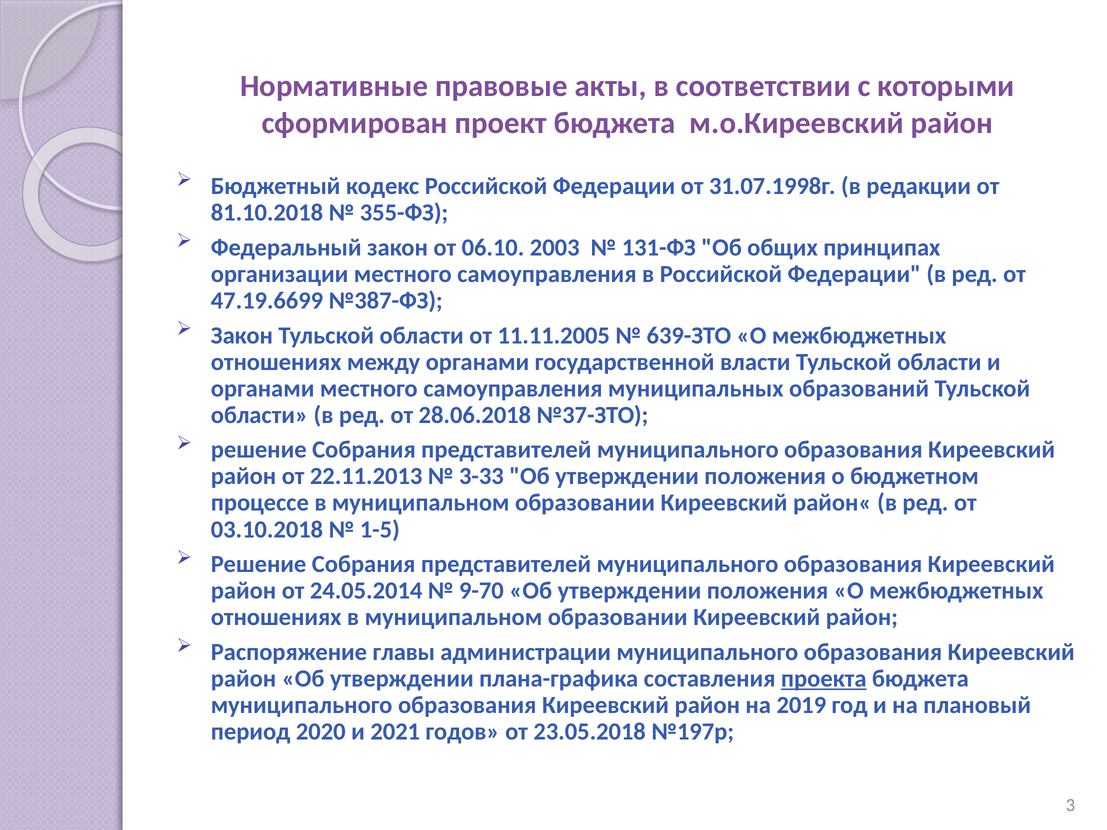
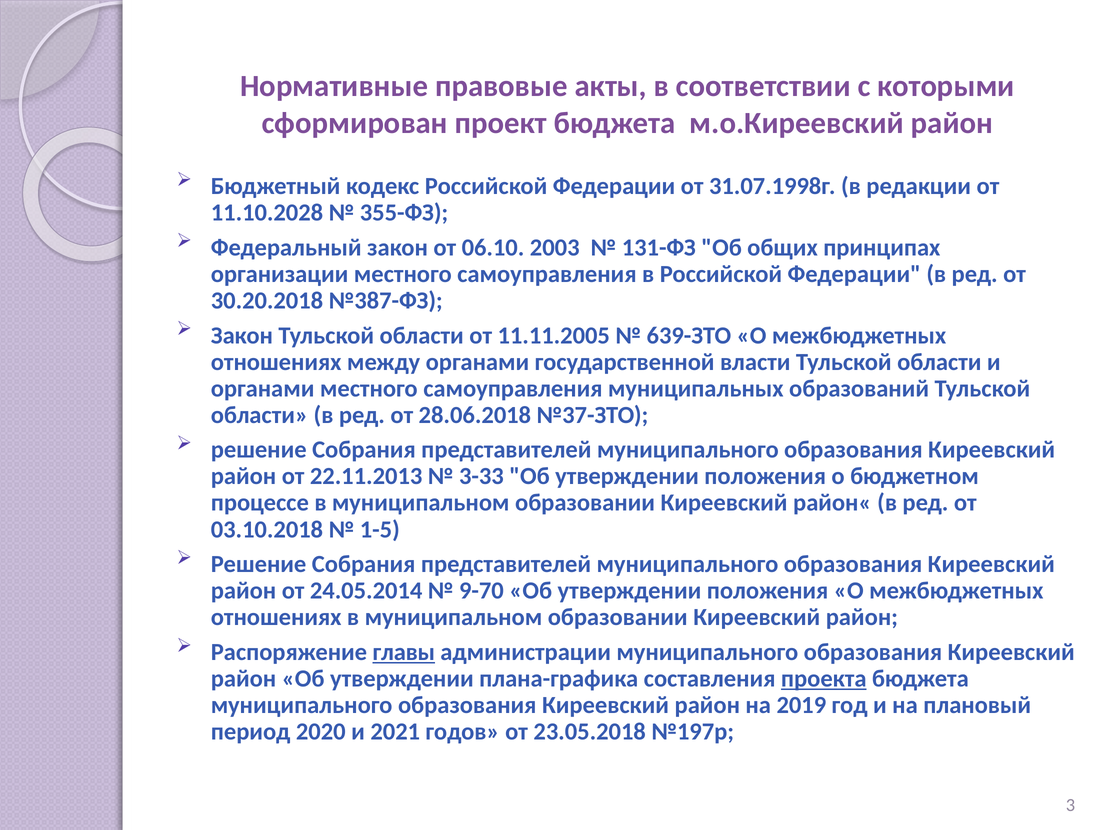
81.10.2018: 81.10.2018 -> 11.10.2028 (267, 213)
47.19.6699: 47.19.6699 -> 30.20.2018 (267, 301)
главы underline: none -> present (404, 652)
